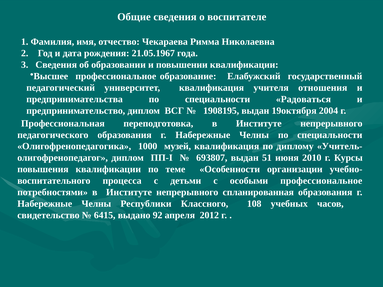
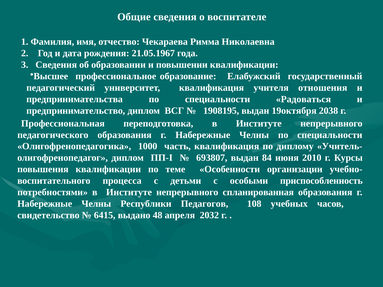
2004: 2004 -> 2038 (328, 111)
музей: музей -> часть (178, 146)
51: 51 -> 84 (267, 158)
особыми профессиональное: профессиональное -> приспособленность (321, 181)
Классного: Классного -> Педагогов (205, 204)
92: 92 -> 48 (158, 215)
2012: 2012 -> 2032 (209, 215)
